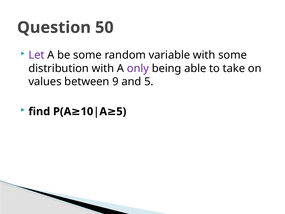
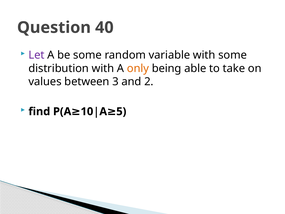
50: 50 -> 40 (104, 27)
only colour: purple -> orange (138, 68)
9: 9 -> 3 (116, 82)
and 5: 5 -> 2 (149, 82)
